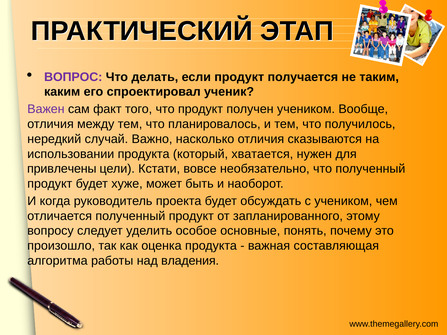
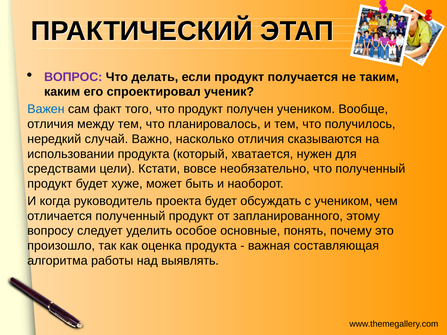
Важен colour: purple -> blue (46, 109)
привлечены: привлечены -> средствами (62, 169)
владения: владения -> выявлять (190, 261)
